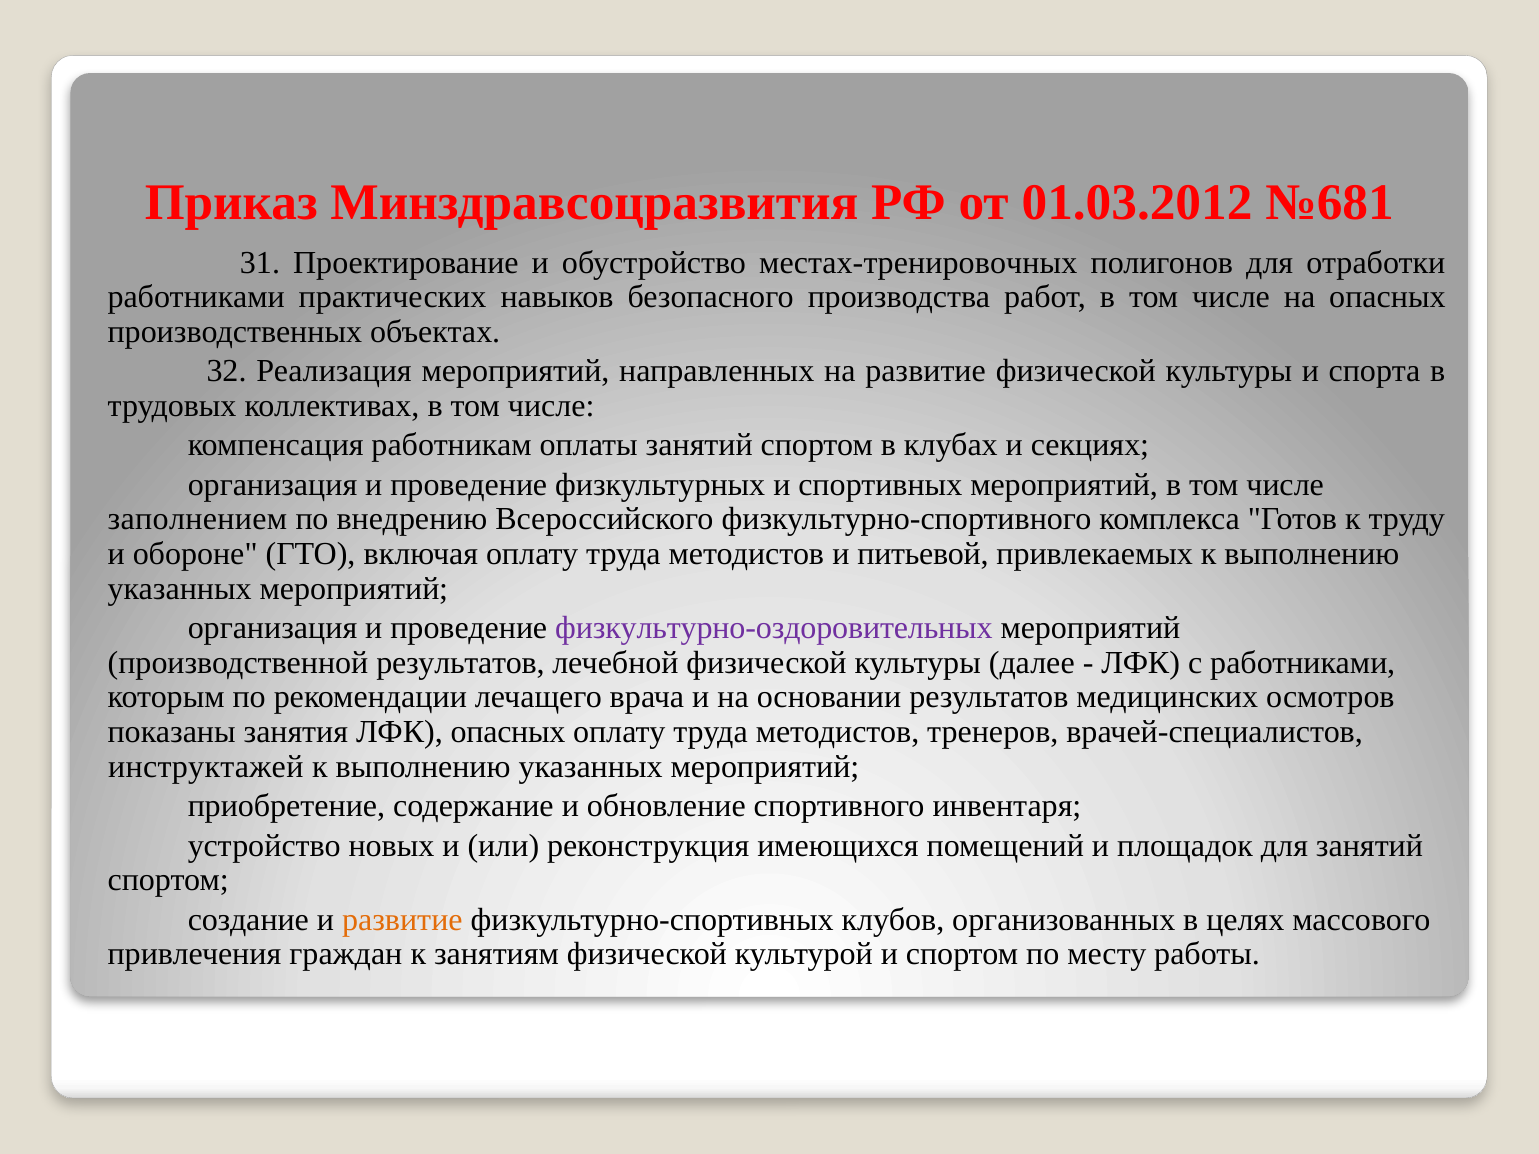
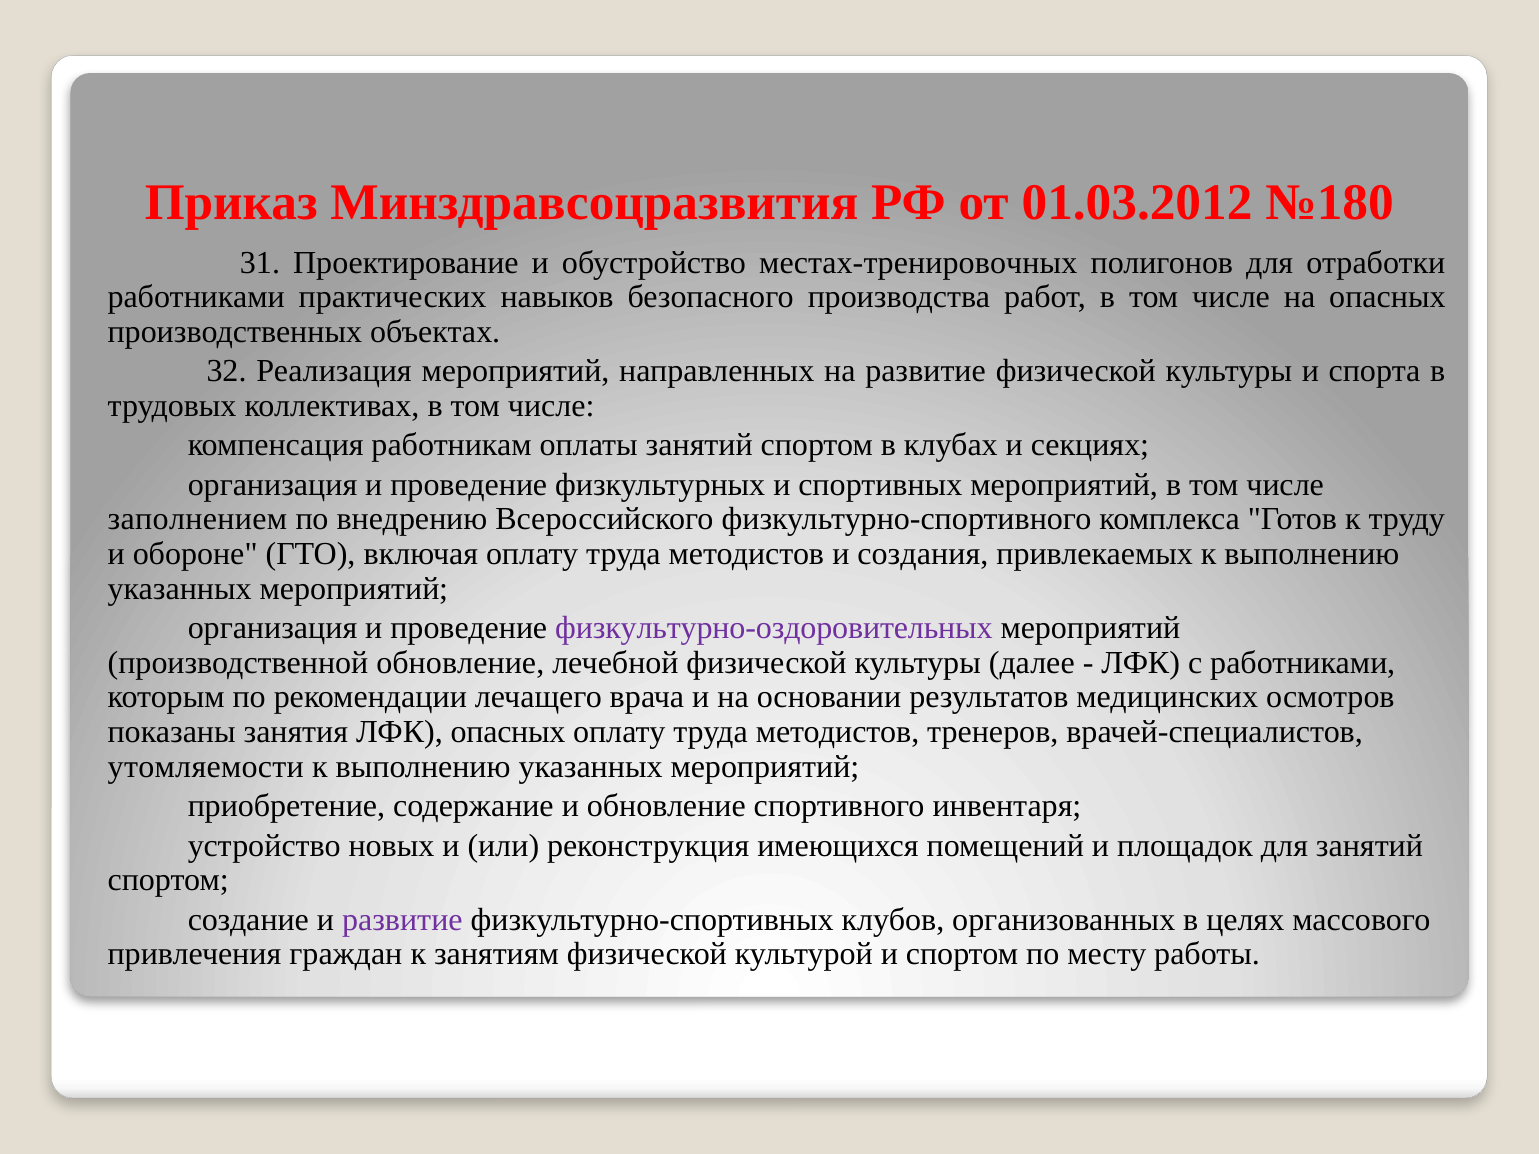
№681: №681 -> №180 (1330, 203)
питьевой: питьевой -> создания (923, 554)
производственной результатов: результатов -> обновление (460, 663)
инструктажей: инструктажей -> утомляемости (206, 767)
развитие colour: orange -> purple (402, 920)
